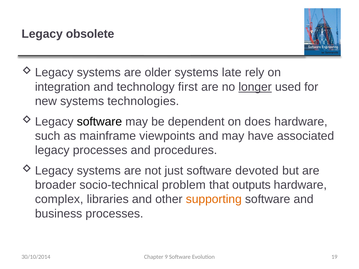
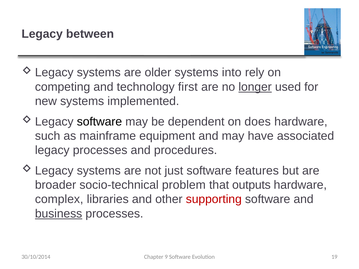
obsolete: obsolete -> between (90, 34)
late: late -> into (232, 73)
integration: integration -> competing (63, 87)
technologies: technologies -> implemented (143, 101)
viewpoints: viewpoints -> equipment (167, 136)
devoted: devoted -> features (257, 171)
supporting colour: orange -> red (214, 199)
business underline: none -> present (59, 214)
